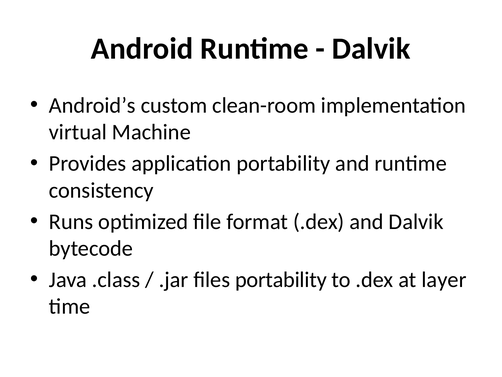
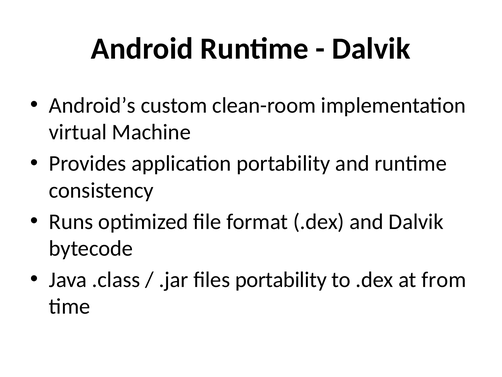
layer: layer -> from (444, 279)
